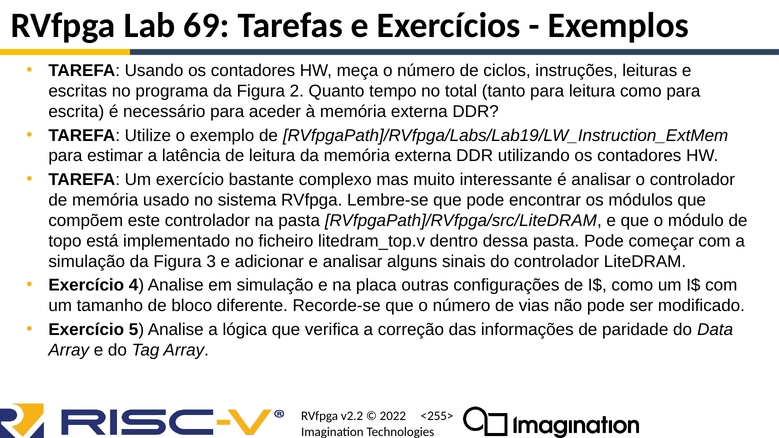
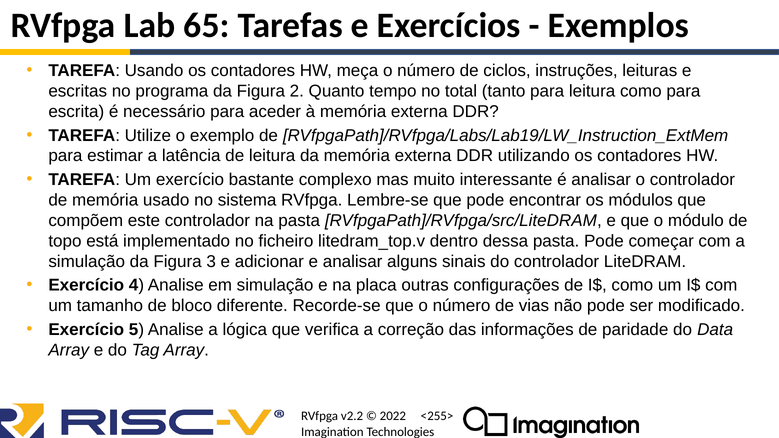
69: 69 -> 65 (206, 25)
